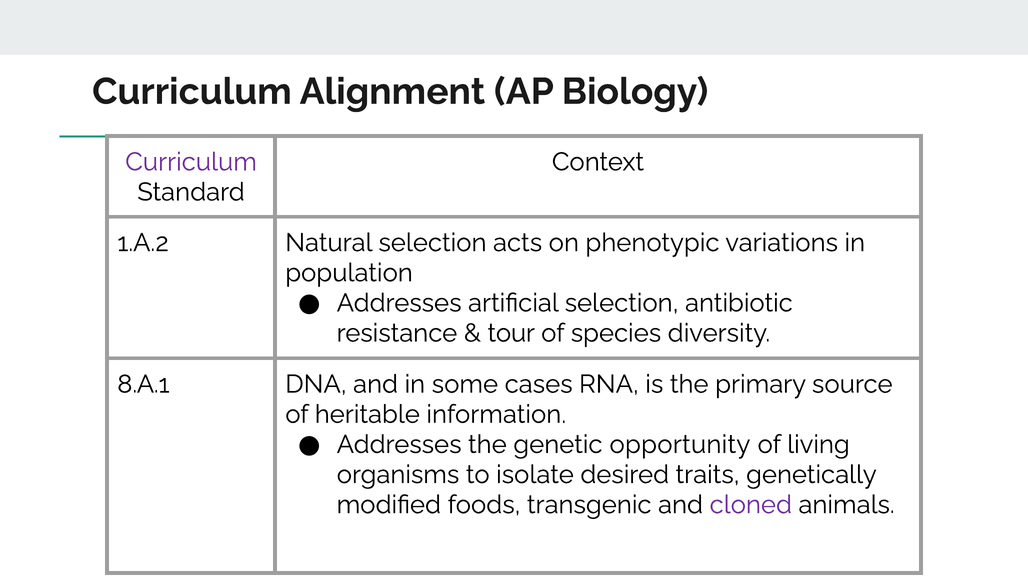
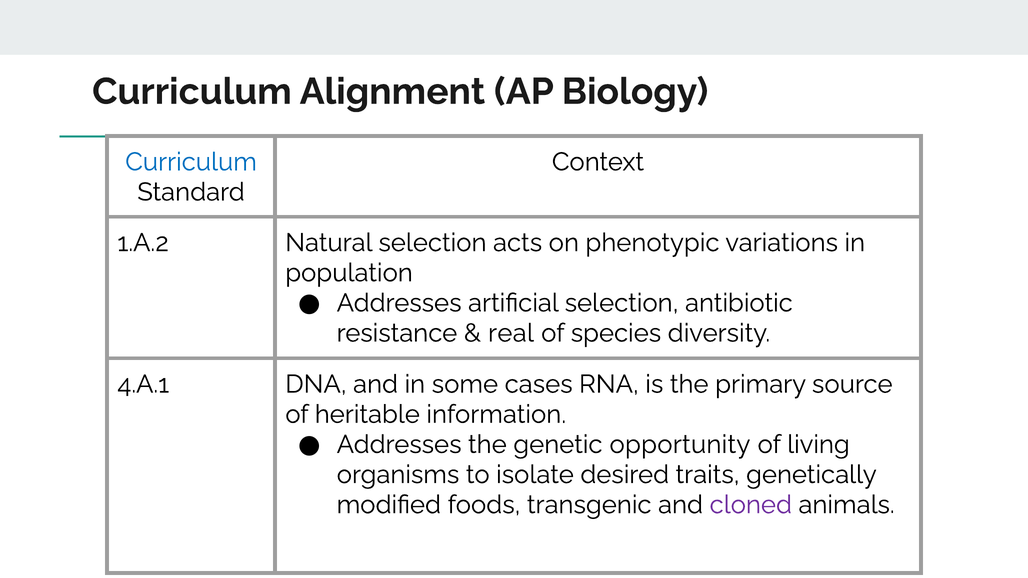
Curriculum colour: purple -> blue (191, 162)
tour: tour -> real (511, 333)
8.A.1: 8.A.1 -> 4.A.1 (143, 384)
